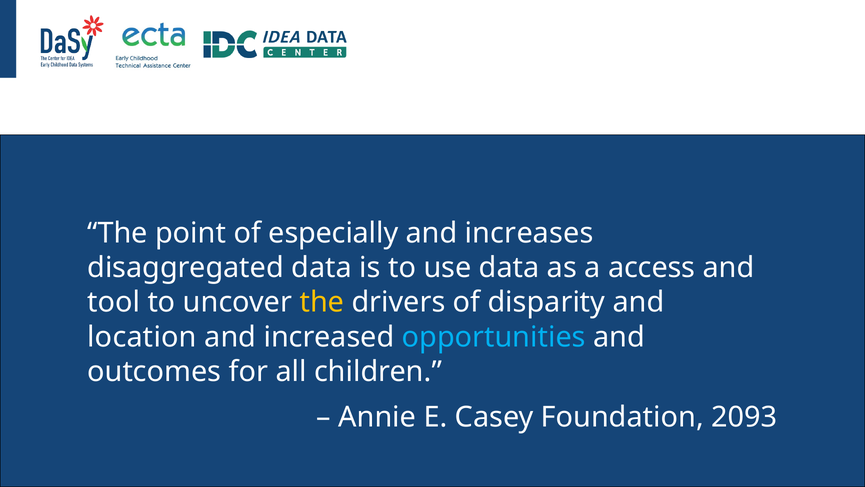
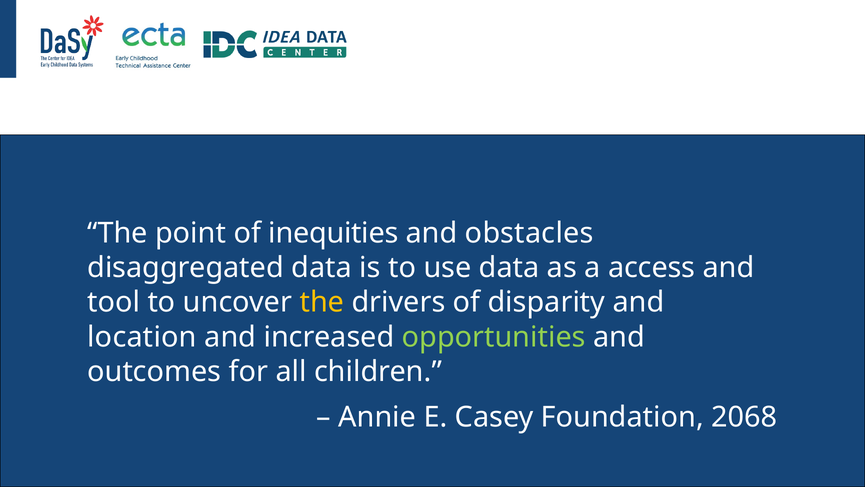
especially: especially -> inequities (333, 233)
increases: increases -> obstacles (529, 233)
opportunities colour: light blue -> light green (494, 337)
2093: 2093 -> 2068 (744, 417)
